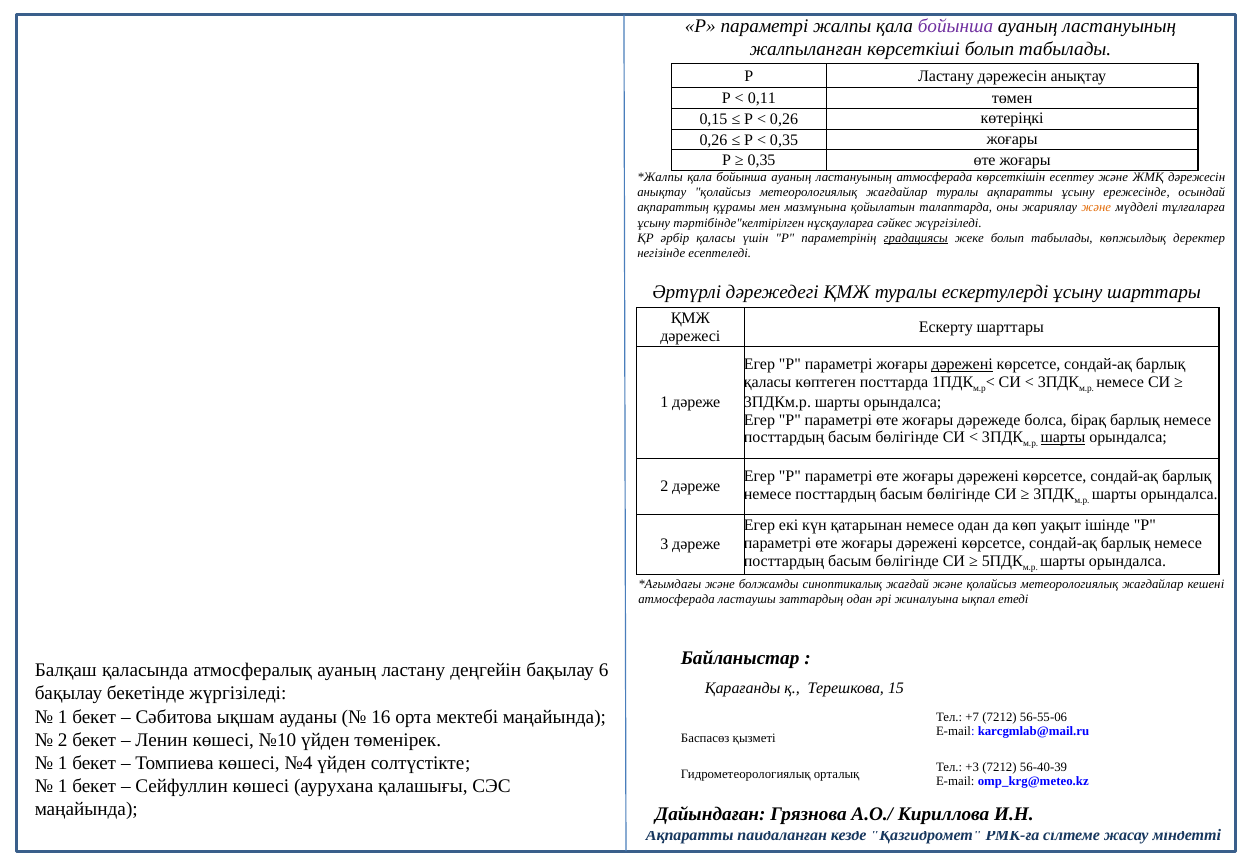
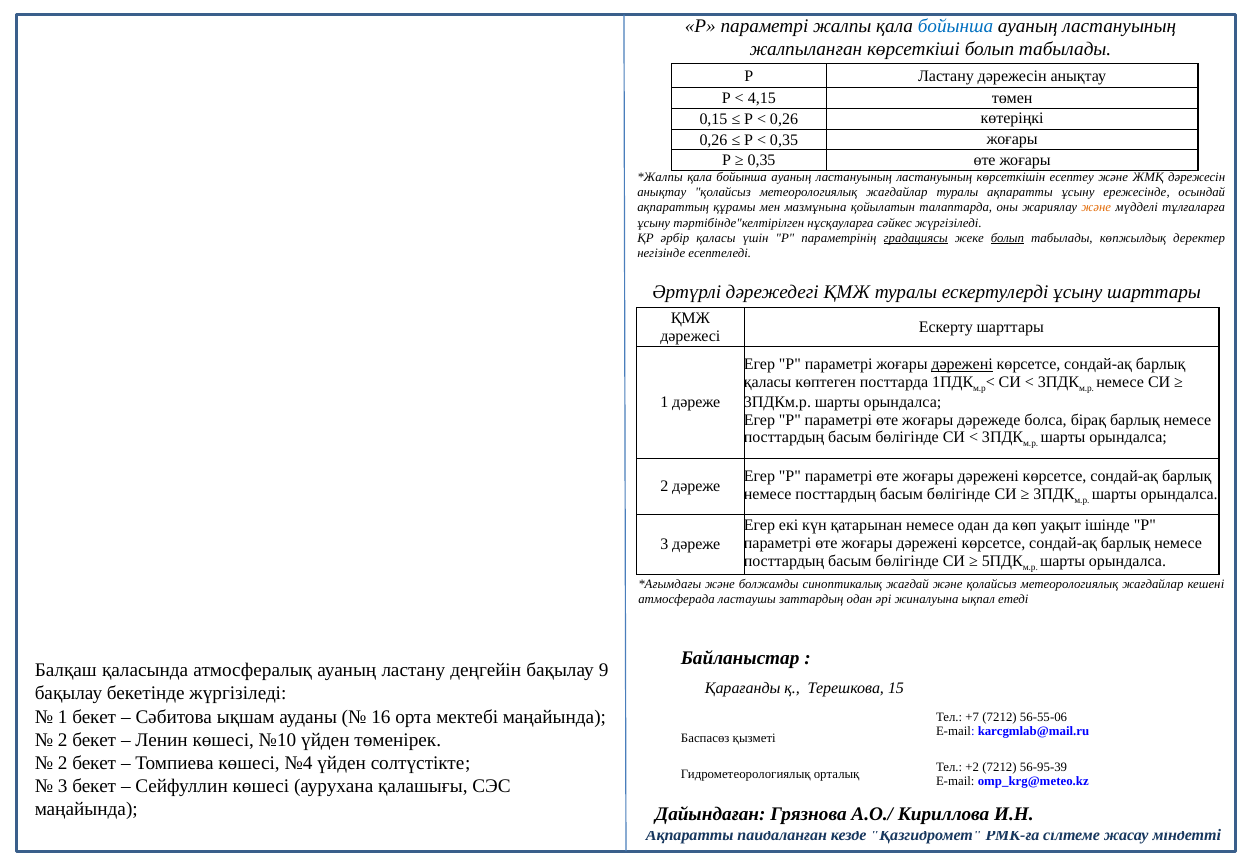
бойынша colour: purple -> blue (956, 26)
0,11: 0,11 -> 4,15 (762, 99)
ластануының атмосферада: атмосферада -> ластануының (934, 177)
болып underline: none -> present (1007, 239)
шарты underline: present -> none (1063, 438)
6: 6 -> 9 (604, 671)
1: 1 -> 2 (63, 764)
+3: +3 -> +2 (972, 768)
56-40-39: 56-40-39 -> 56-95-39 (1044, 768)
1: 1 -> 3 (63, 787)
